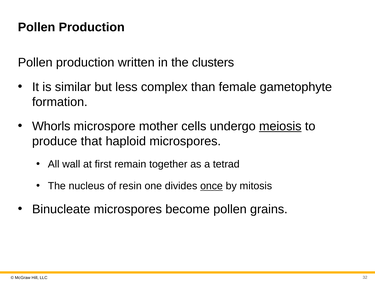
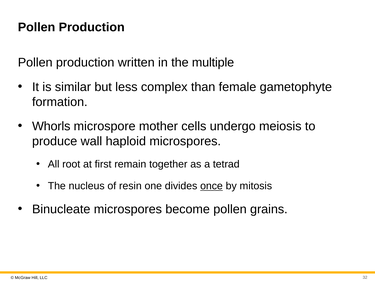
clusters: clusters -> multiple (213, 63)
meiosis underline: present -> none (280, 126)
that: that -> wall (91, 141)
wall: wall -> root (71, 164)
